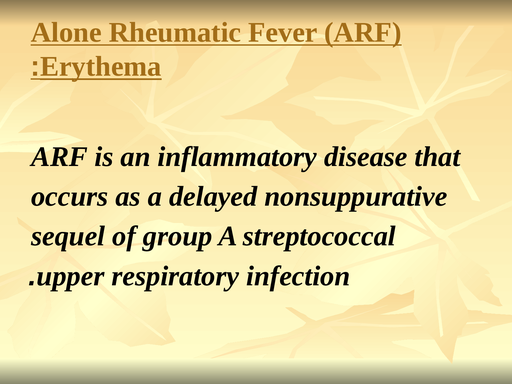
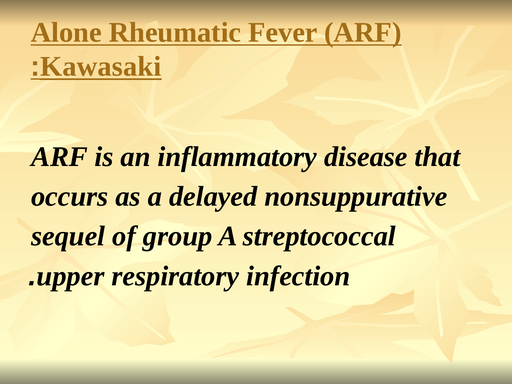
Erythema: Erythema -> Kawasaki (101, 67)
